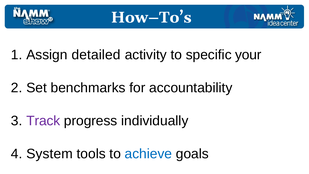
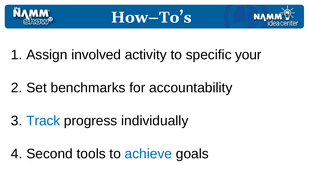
detailed: detailed -> involved (96, 55)
Track colour: purple -> blue (43, 121)
System: System -> Second (50, 154)
